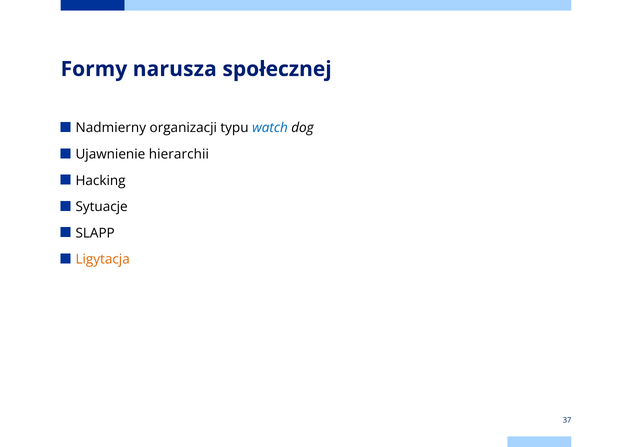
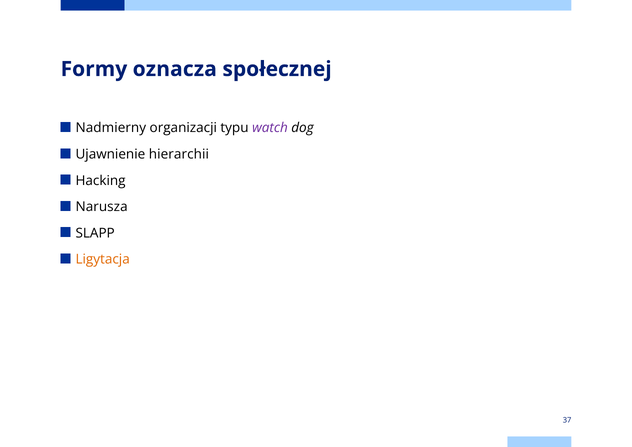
narusza: narusza -> oznacza (175, 69)
watch colour: blue -> purple (270, 128)
Sytuacje: Sytuacje -> Narusza (102, 207)
